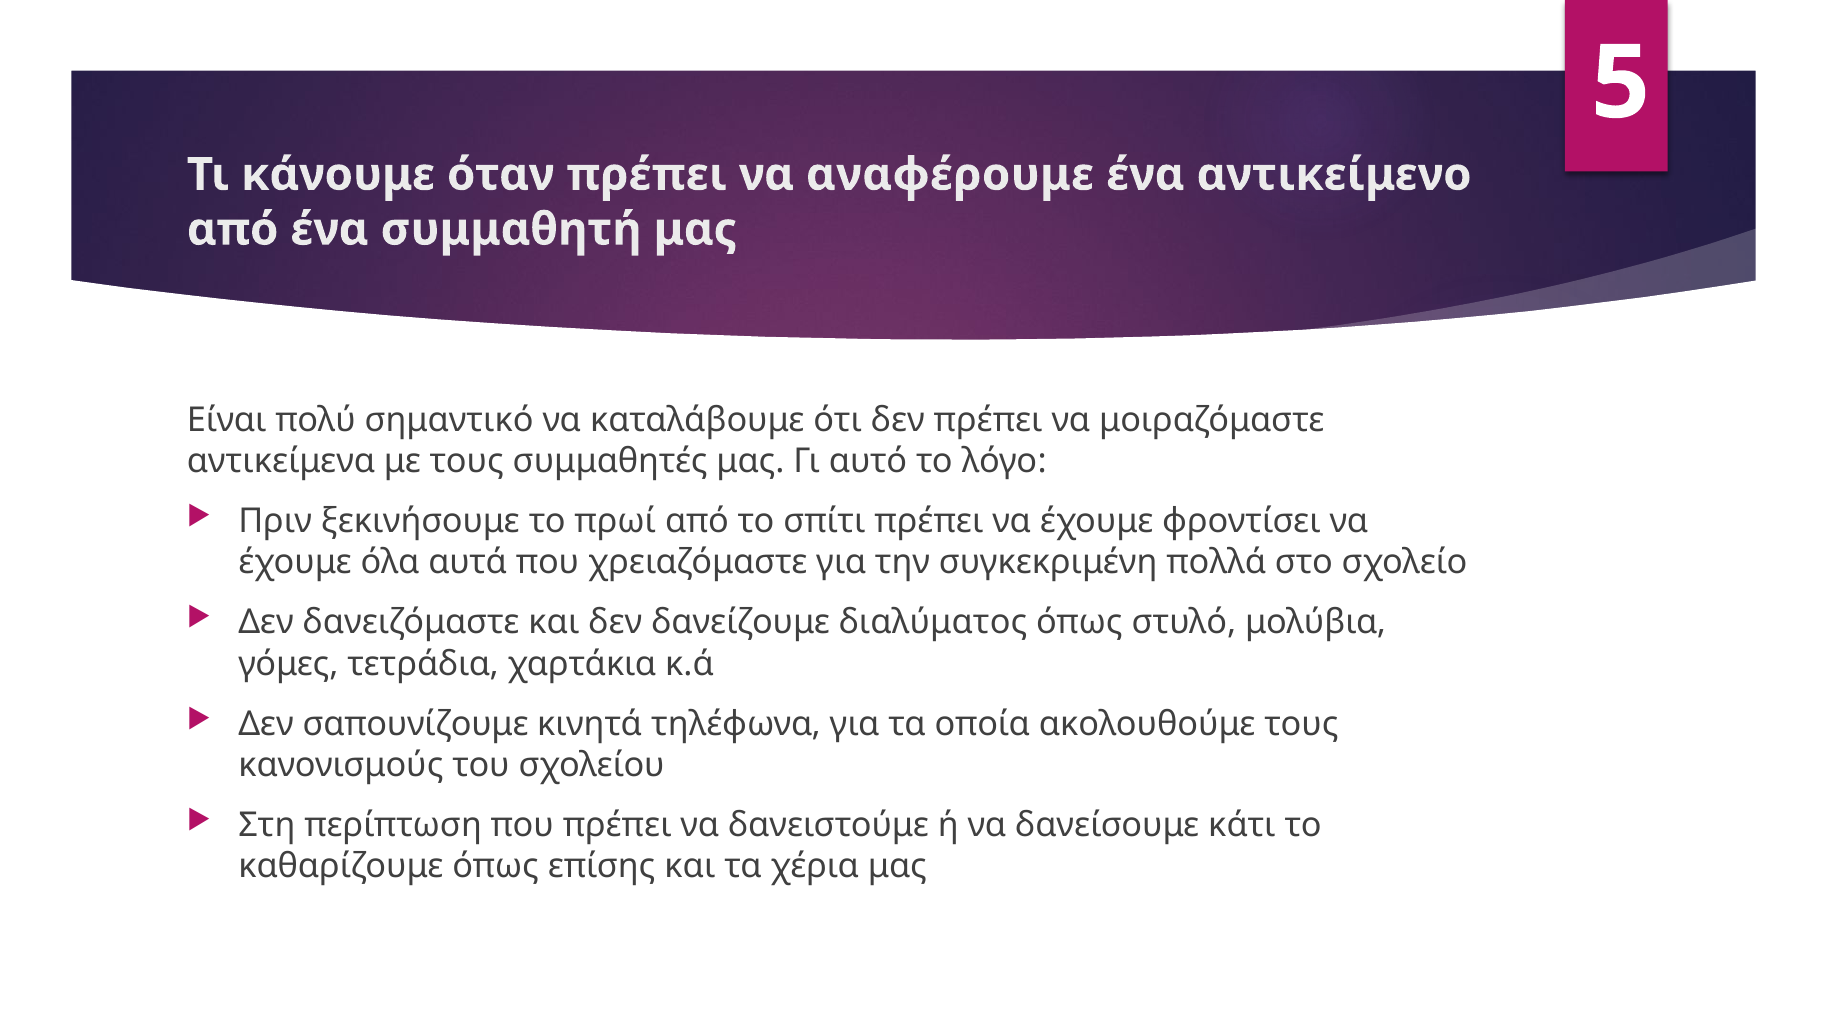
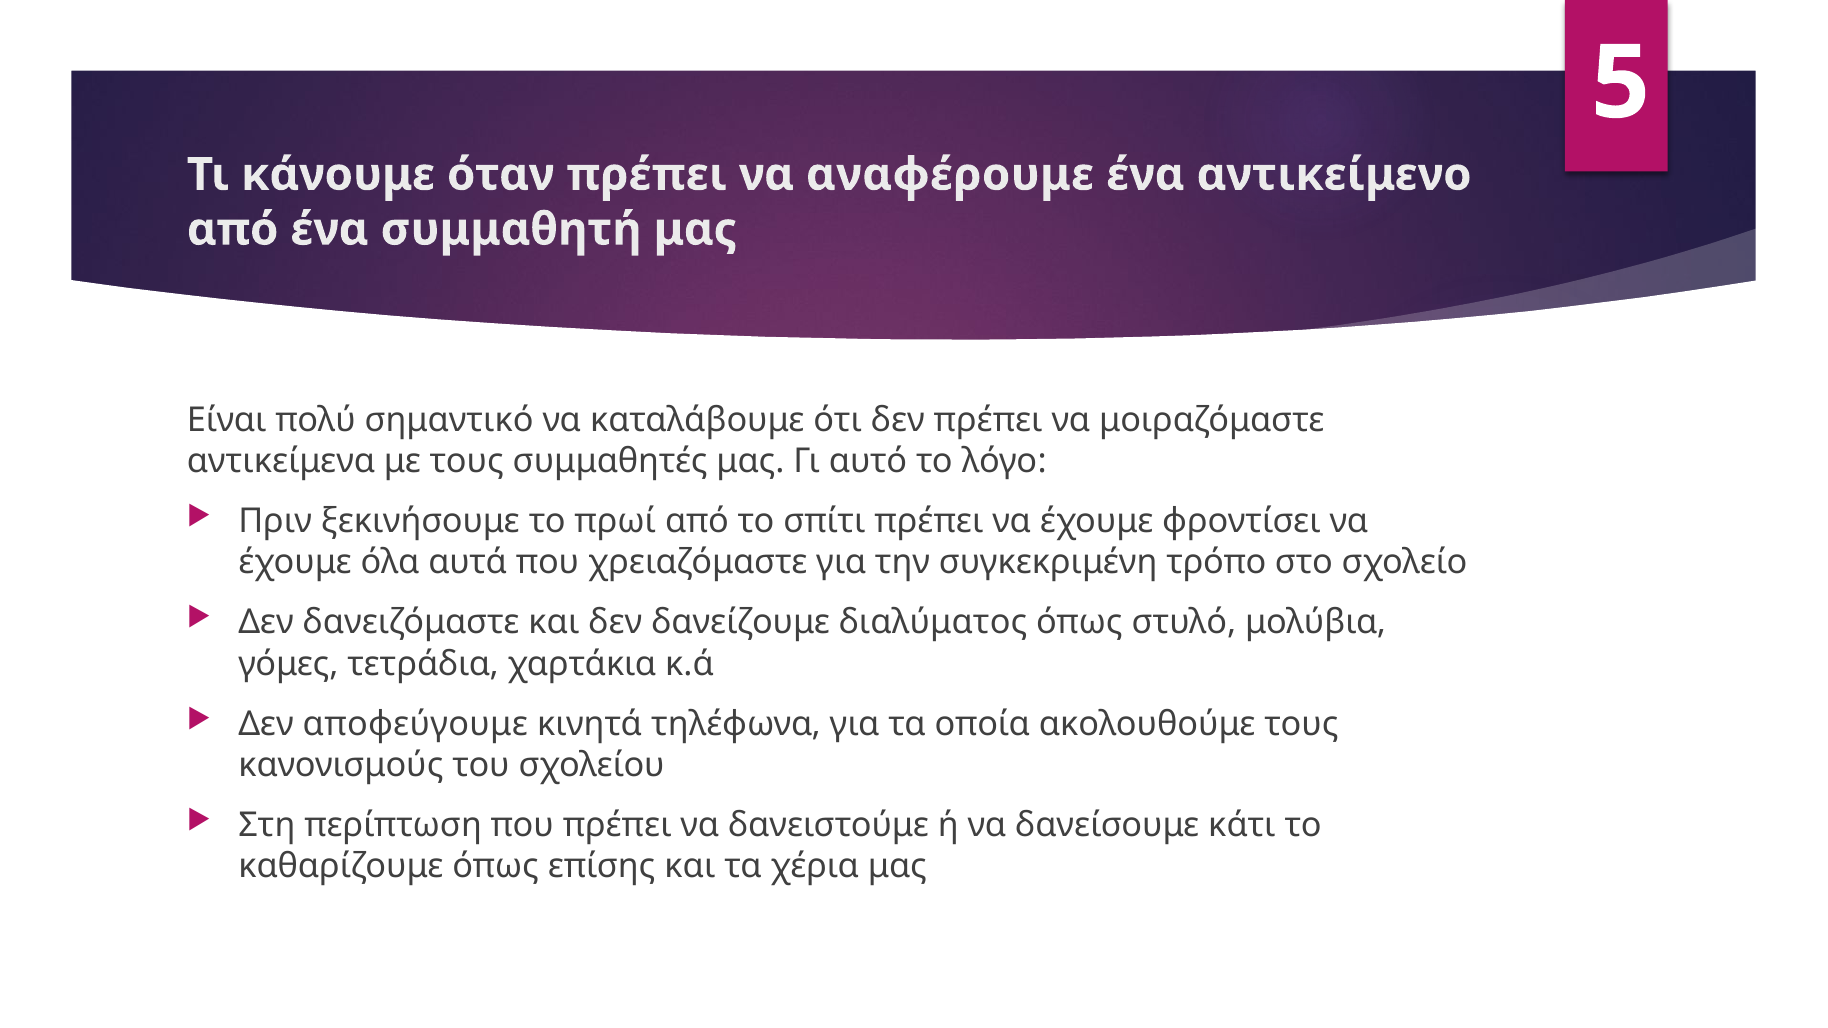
πολλά: πολλά -> τρόπο (1216, 563)
σαπουνίζουμε: σαπουνίζουμε -> αποφεύγουμε (415, 724)
